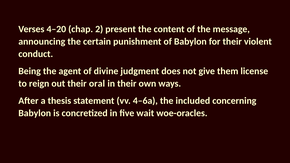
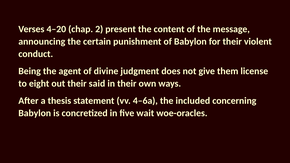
reign: reign -> eight (39, 84)
oral: oral -> said (97, 84)
